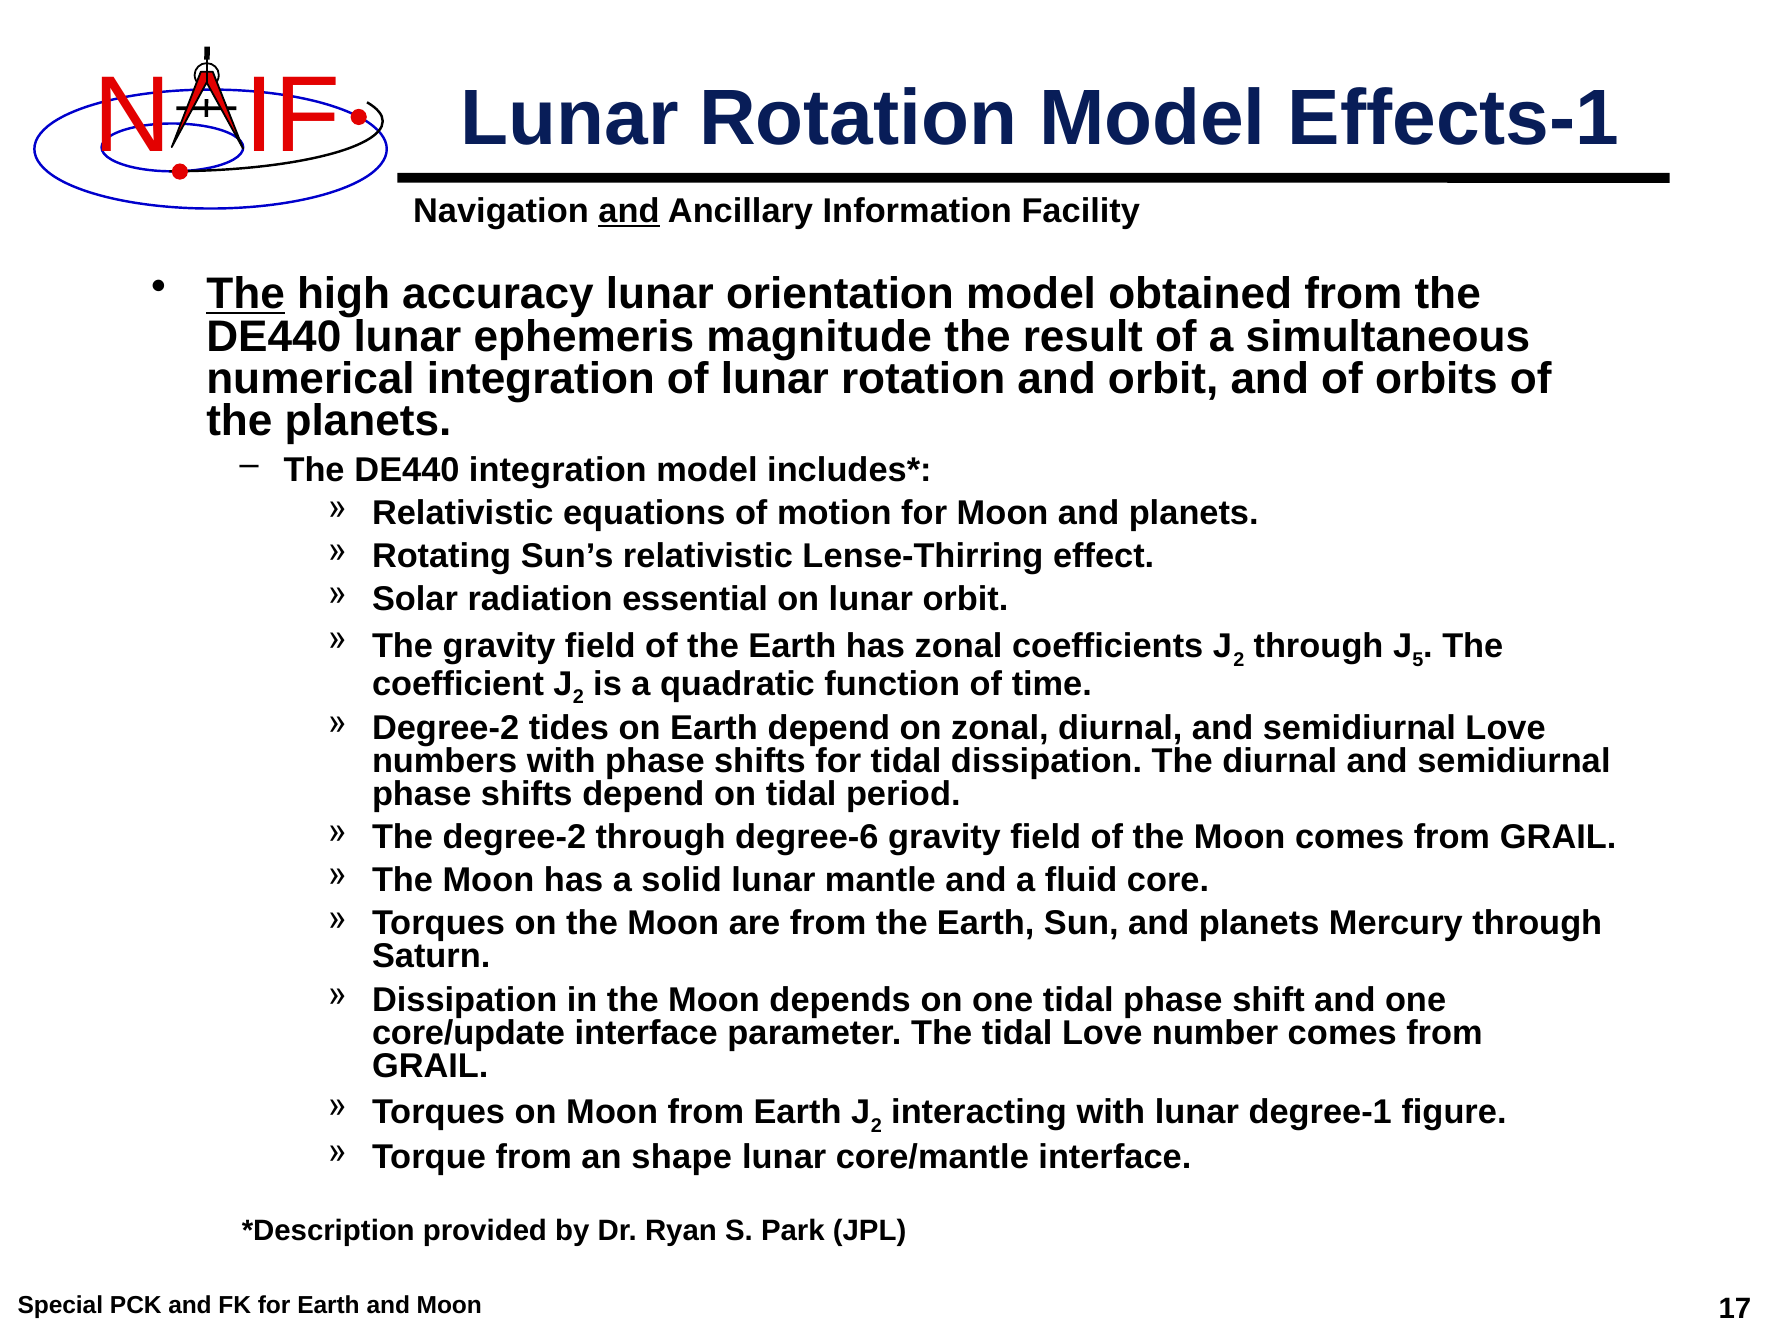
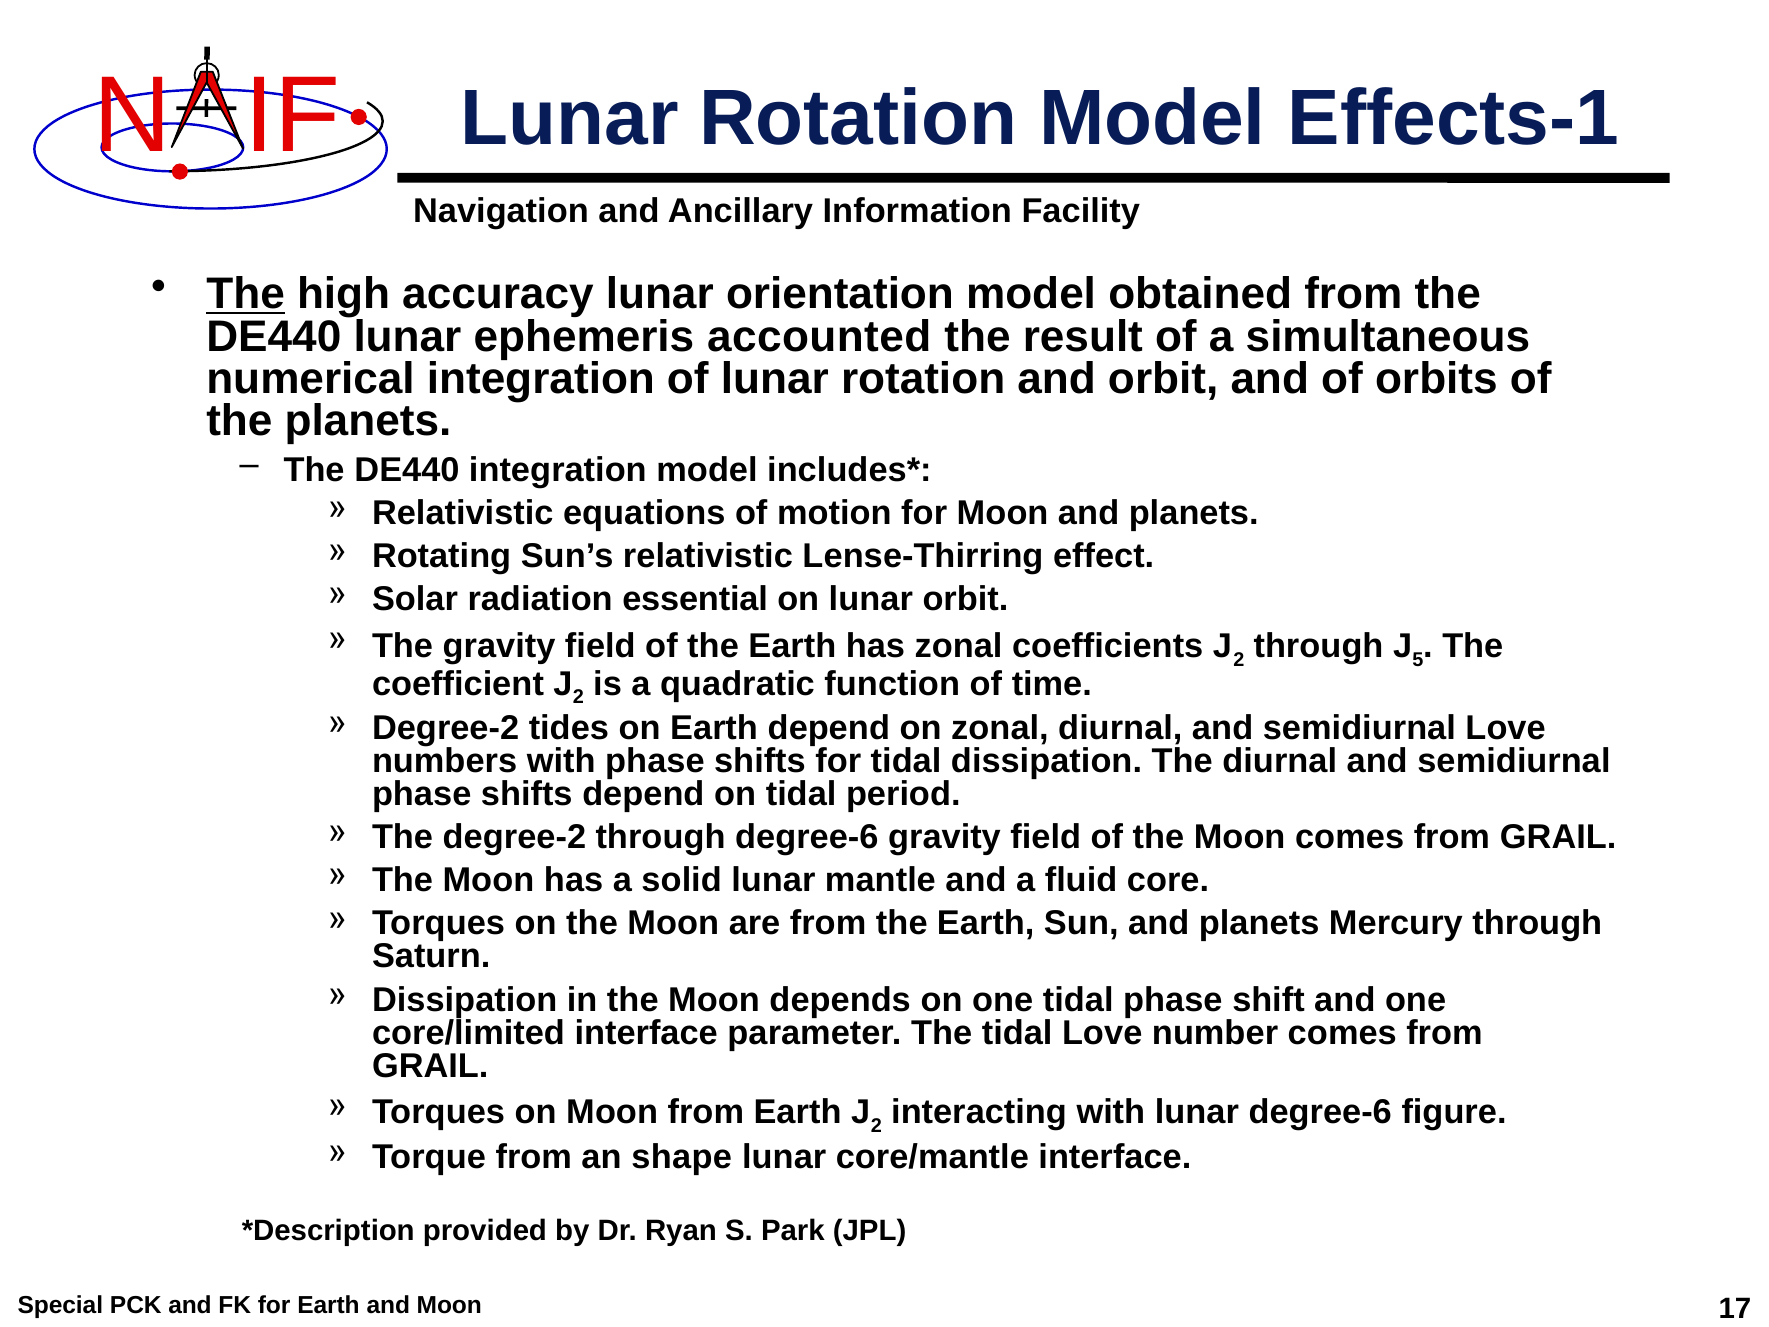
and underline: present -> none (629, 211)
magnitude: magnitude -> accounted (819, 337)
core/update: core/update -> core/limited (468, 1033)
lunar degree-1: degree-1 -> degree-6 (1320, 1113)
